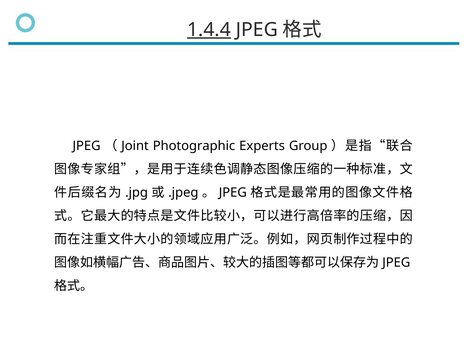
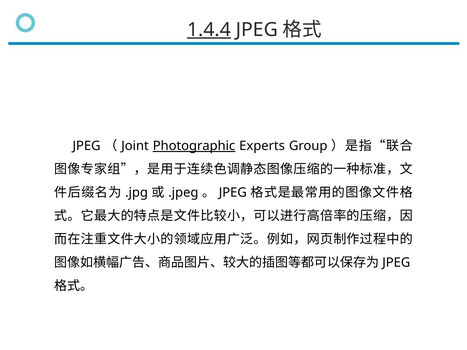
Photographic underline: none -> present (194, 146)
